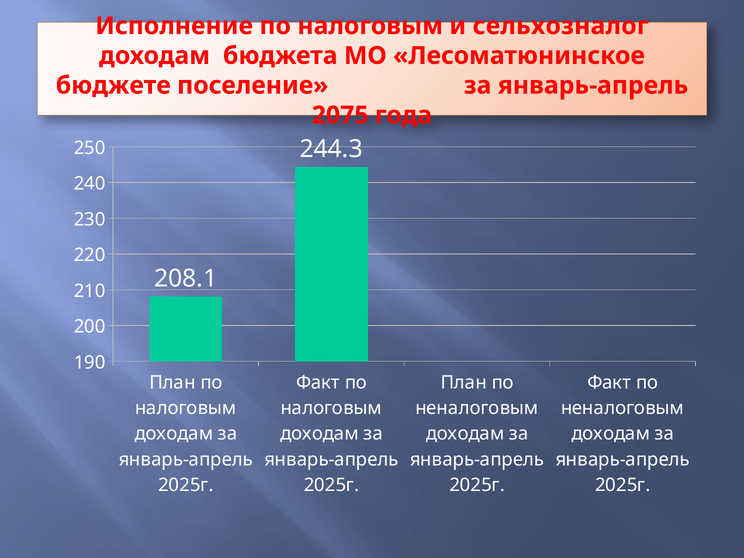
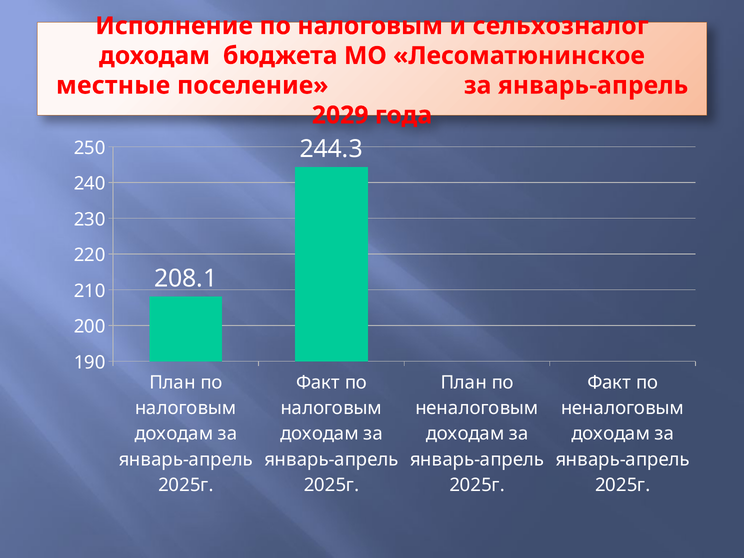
бюджете: бюджете -> местные (113, 85)
2075: 2075 -> 2029 (340, 115)
